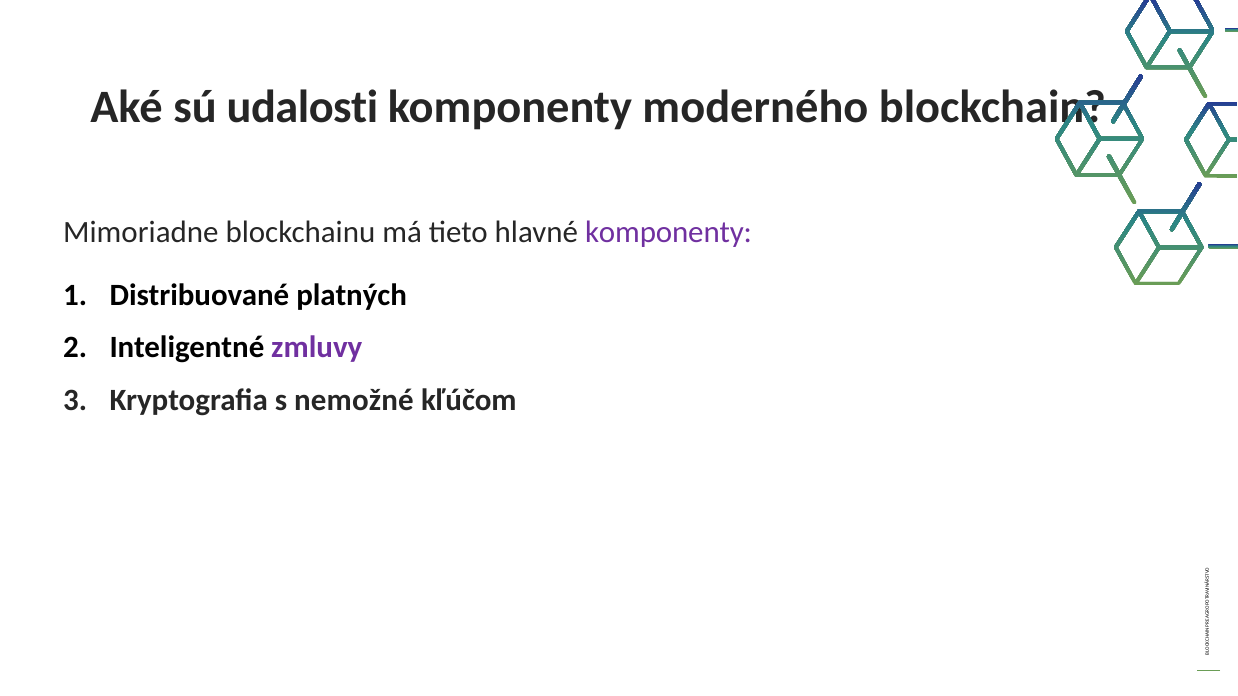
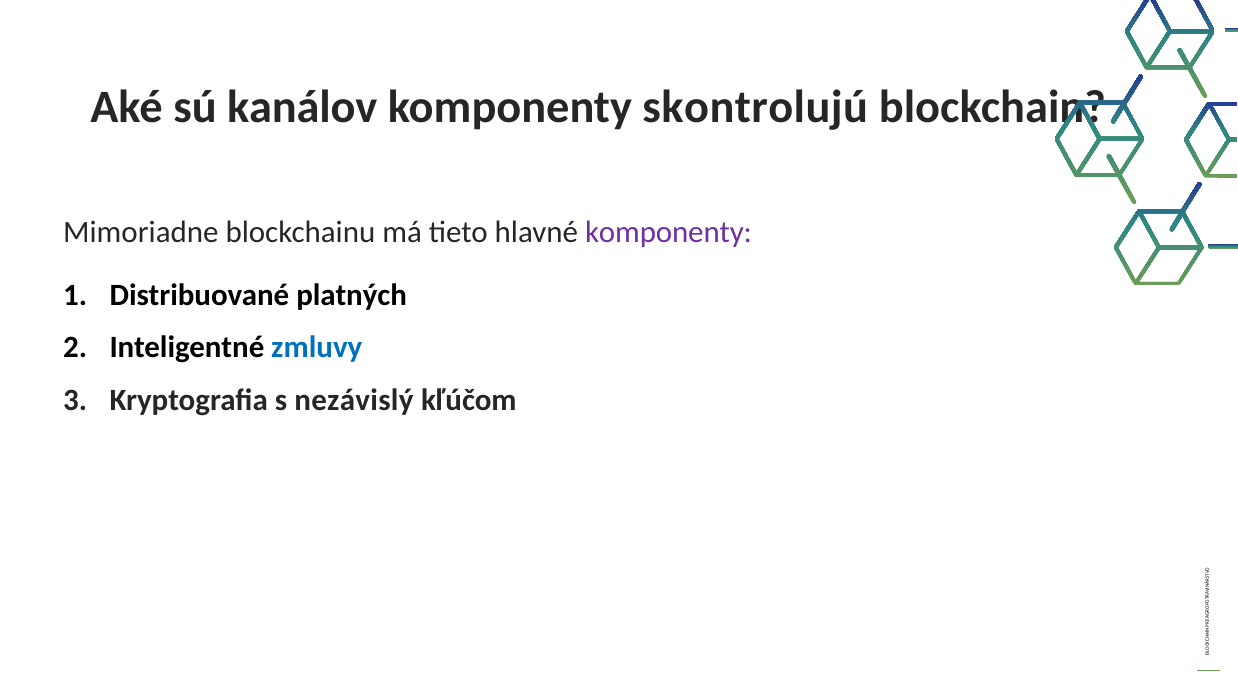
udalosti: udalosti -> kanálov (302, 107)
moderného: moderného -> skontrolujú (755, 107)
zmluvy colour: purple -> blue (317, 348)
nemožné: nemožné -> nezávislý (354, 400)
